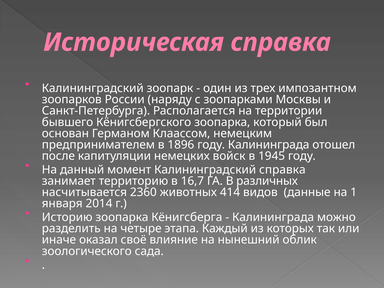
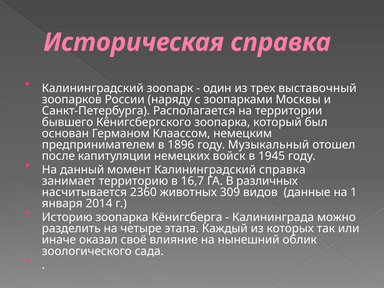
импозантном: импозантном -> выставочный (317, 88)
году Калининграда: Калининграда -> Музыкальный (269, 145)
414: 414 -> 309 (230, 192)
